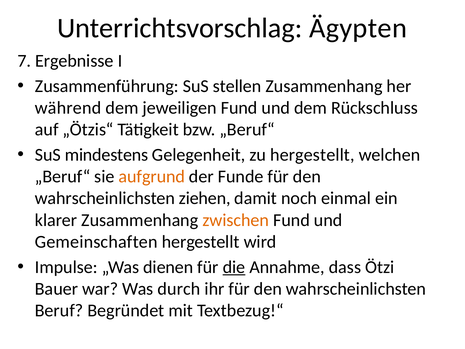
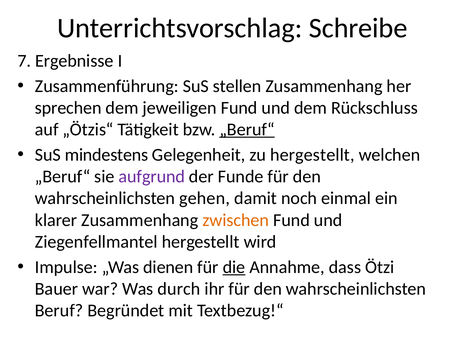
Ägypten: Ägypten -> Schreibe (358, 28)
während: während -> sprechen (68, 108)
„Beruf“ underline: none -> present (247, 129)
aufgrund colour: orange -> purple (152, 176)
ziehen: ziehen -> gehen (205, 198)
Gemeinschaften: Gemeinschaften -> Ziegenfellmantel (96, 242)
